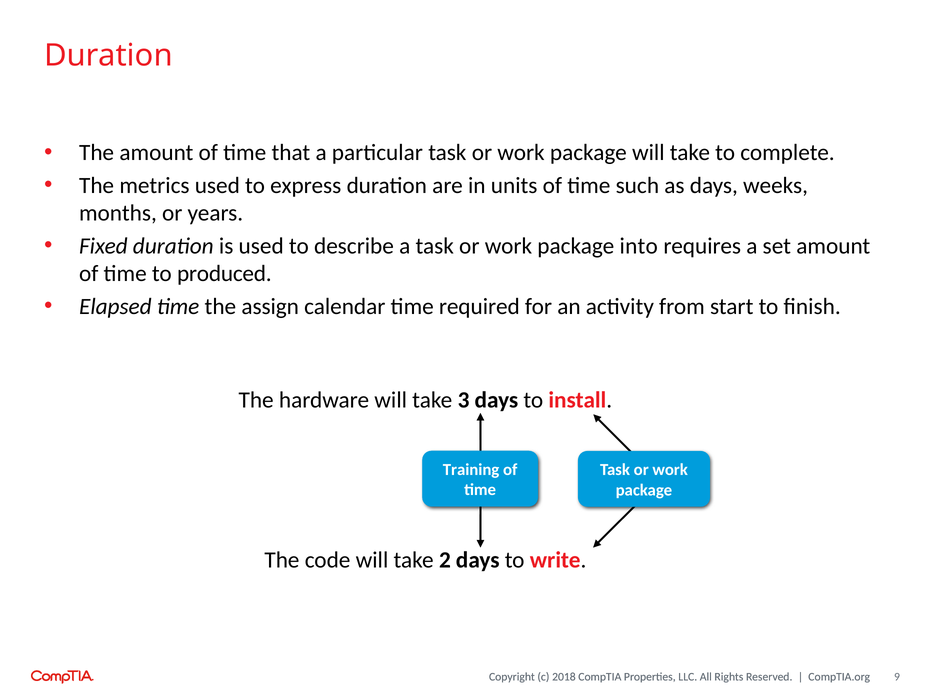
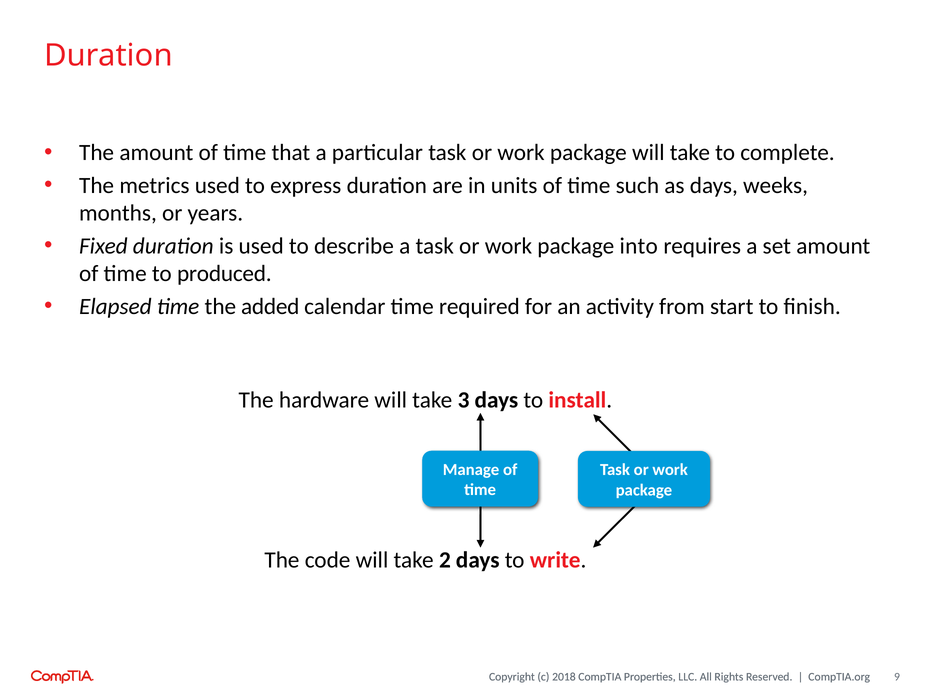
assign: assign -> added (270, 306)
Training: Training -> Manage (471, 470)
